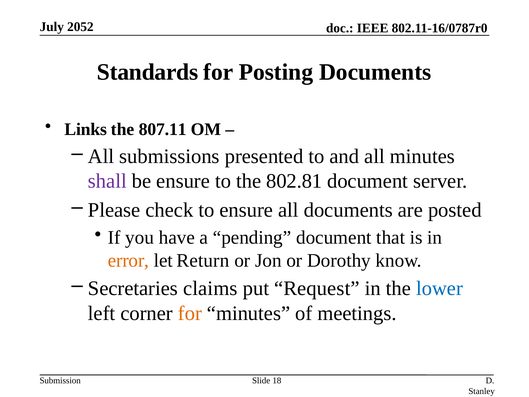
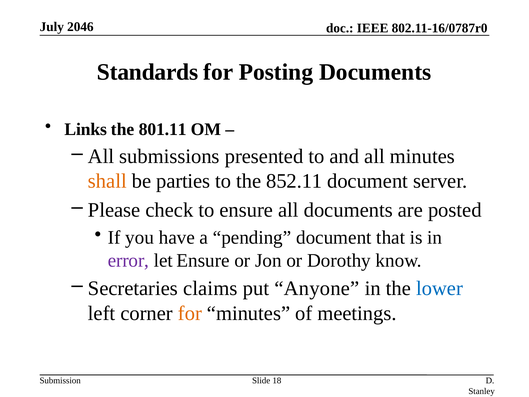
2052: 2052 -> 2046 (80, 27)
807.11: 807.11 -> 801.11 (163, 129)
shall colour: purple -> orange (107, 181)
be ensure: ensure -> parties (183, 181)
802.81: 802.81 -> 852.11 (294, 181)
error colour: orange -> purple (128, 260)
let Return: Return -> Ensure (203, 260)
Request: Request -> Anyone (317, 288)
